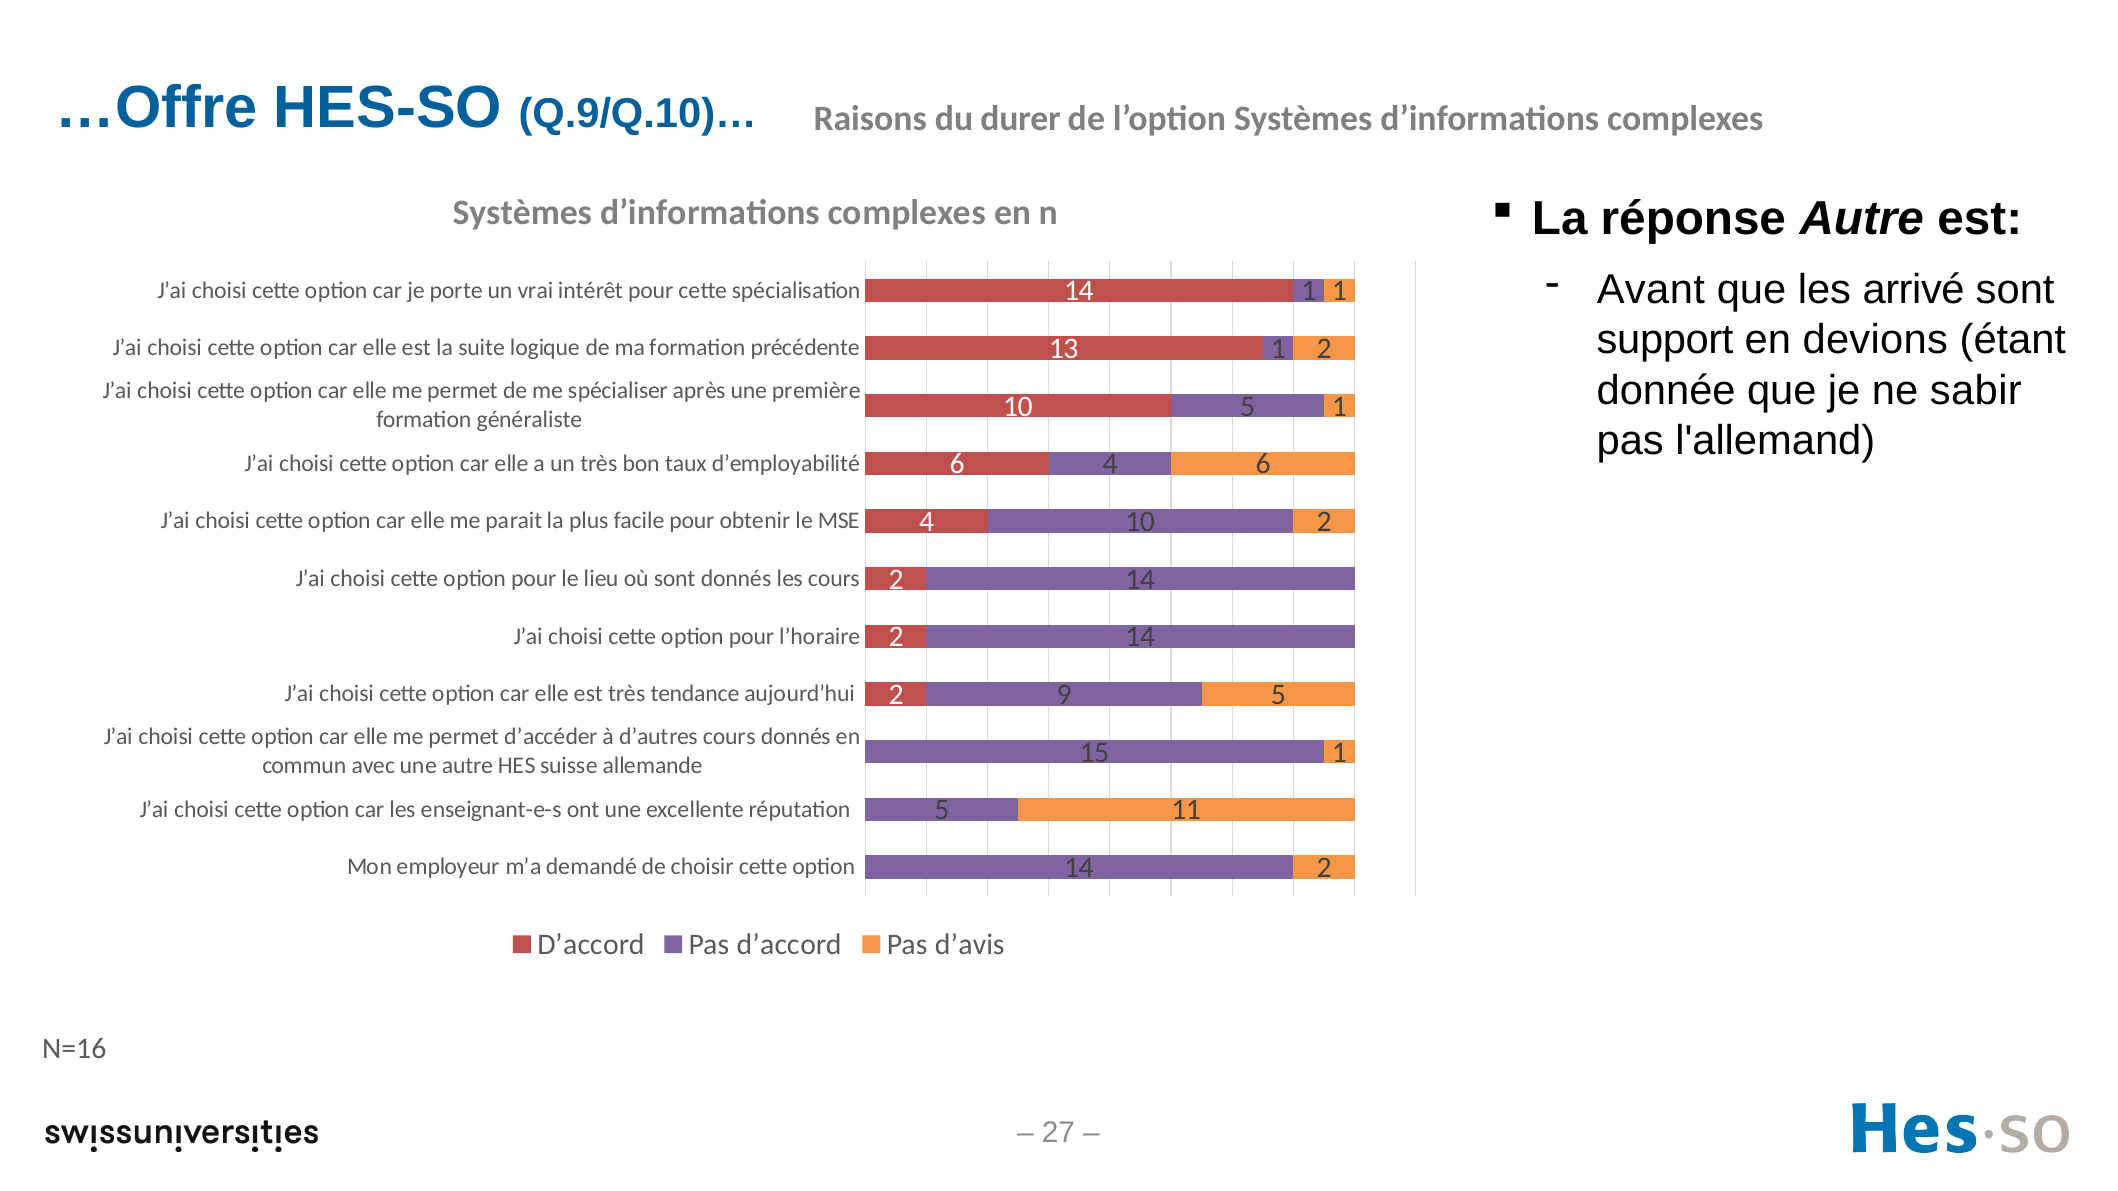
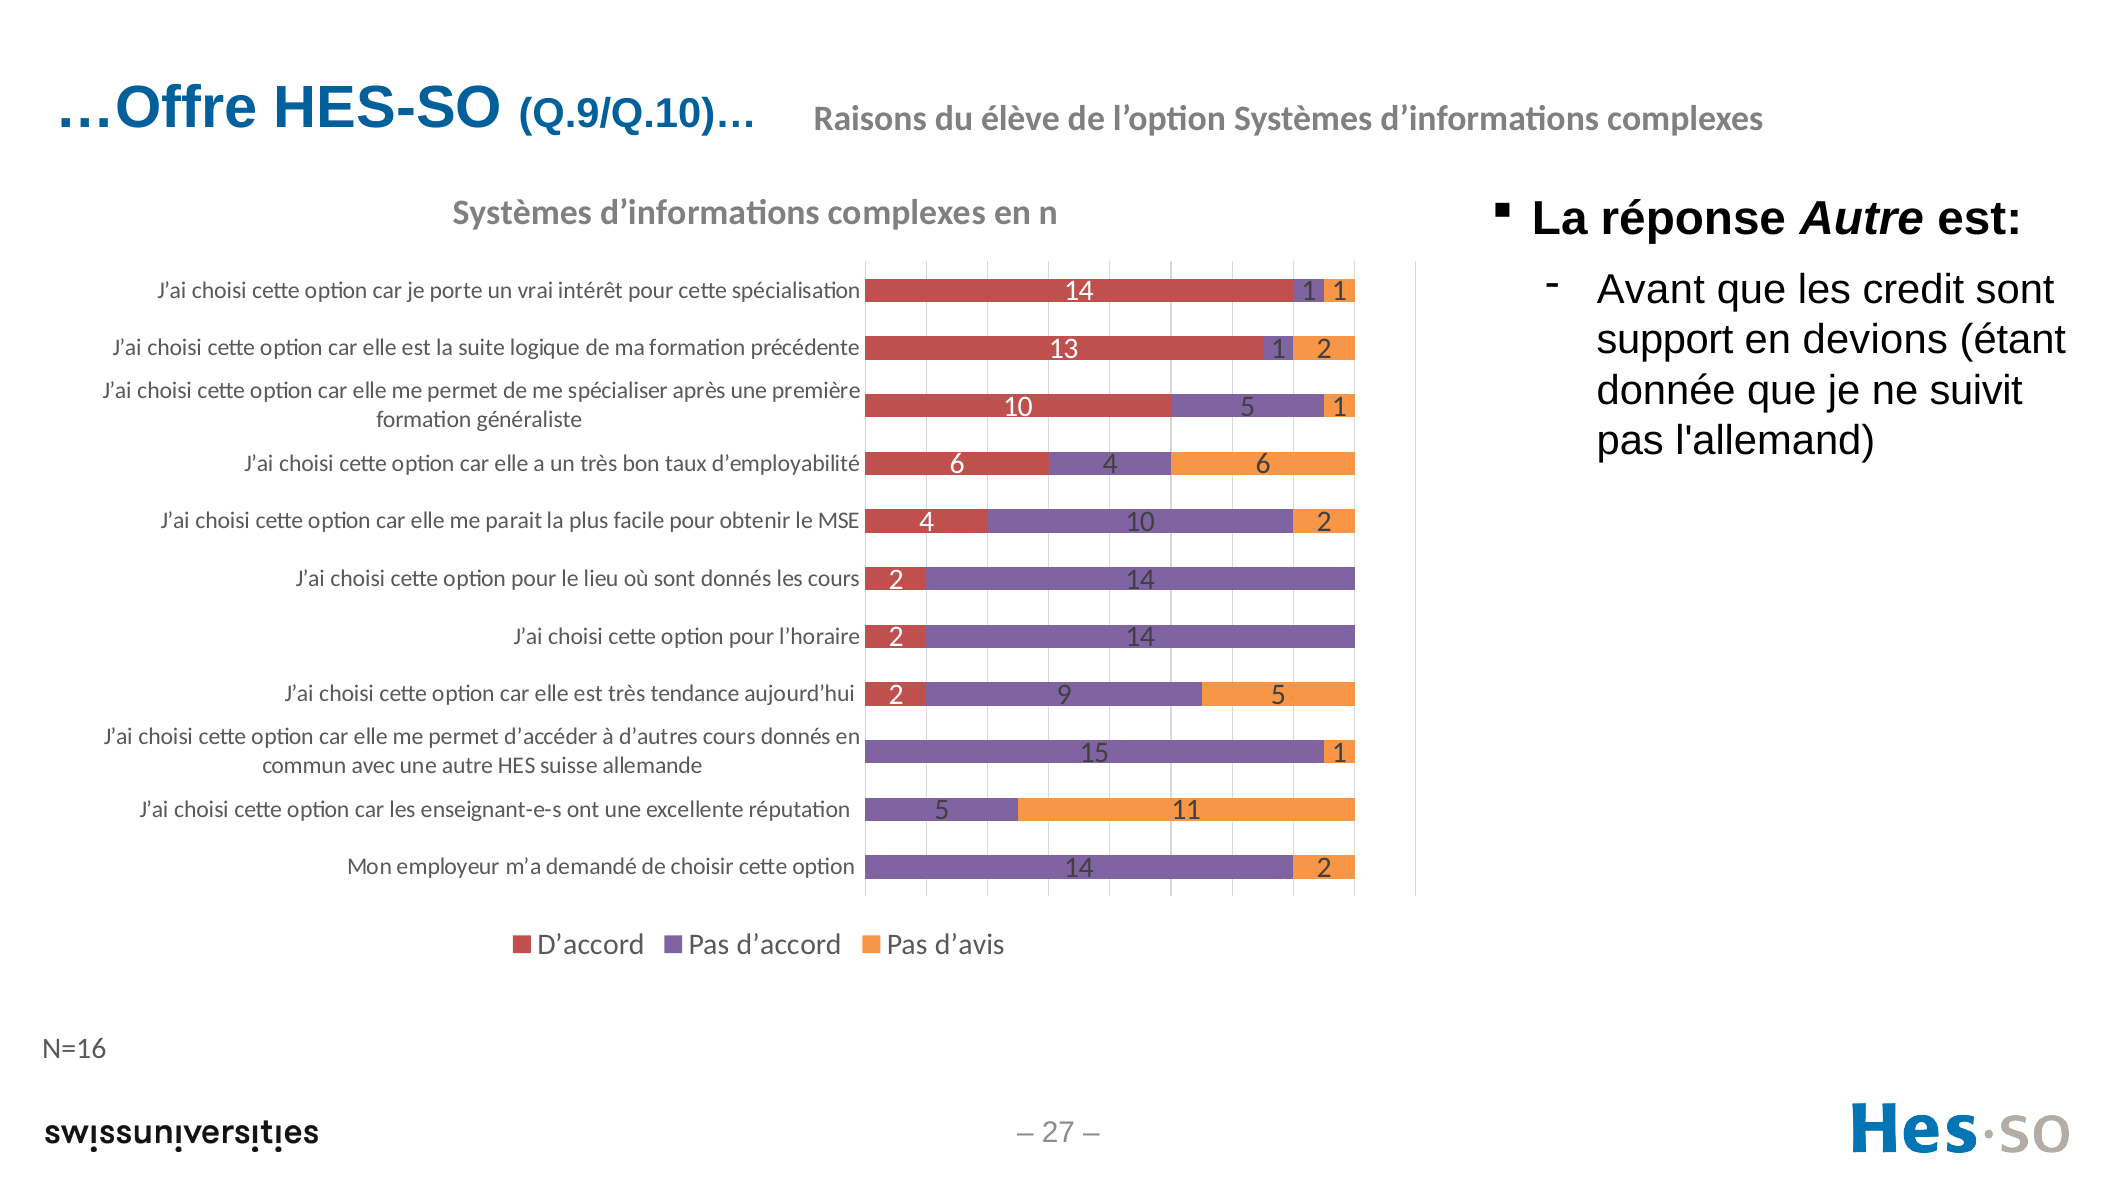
durer: durer -> élève (1021, 118)
arrivé: arrivé -> credit (1913, 290)
sabir: sabir -> suivit (1976, 390)
